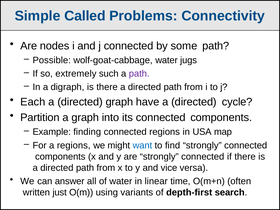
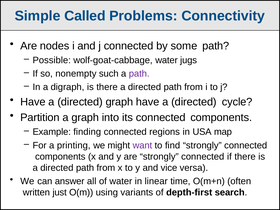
extremely: extremely -> nonempty (76, 74)
Each: Each -> Have (33, 102)
a regions: regions -> printing (74, 145)
want colour: blue -> purple (142, 145)
